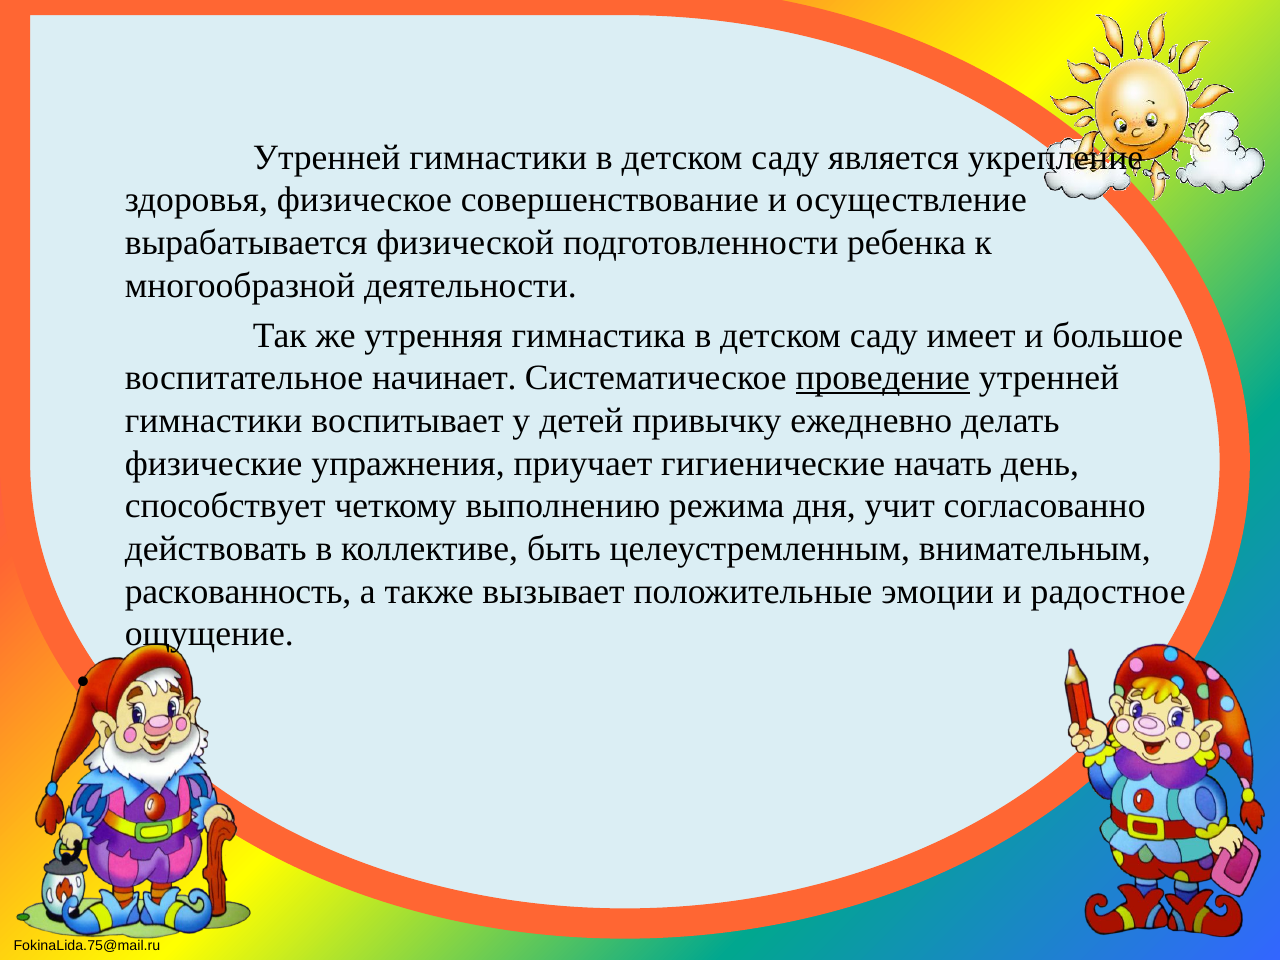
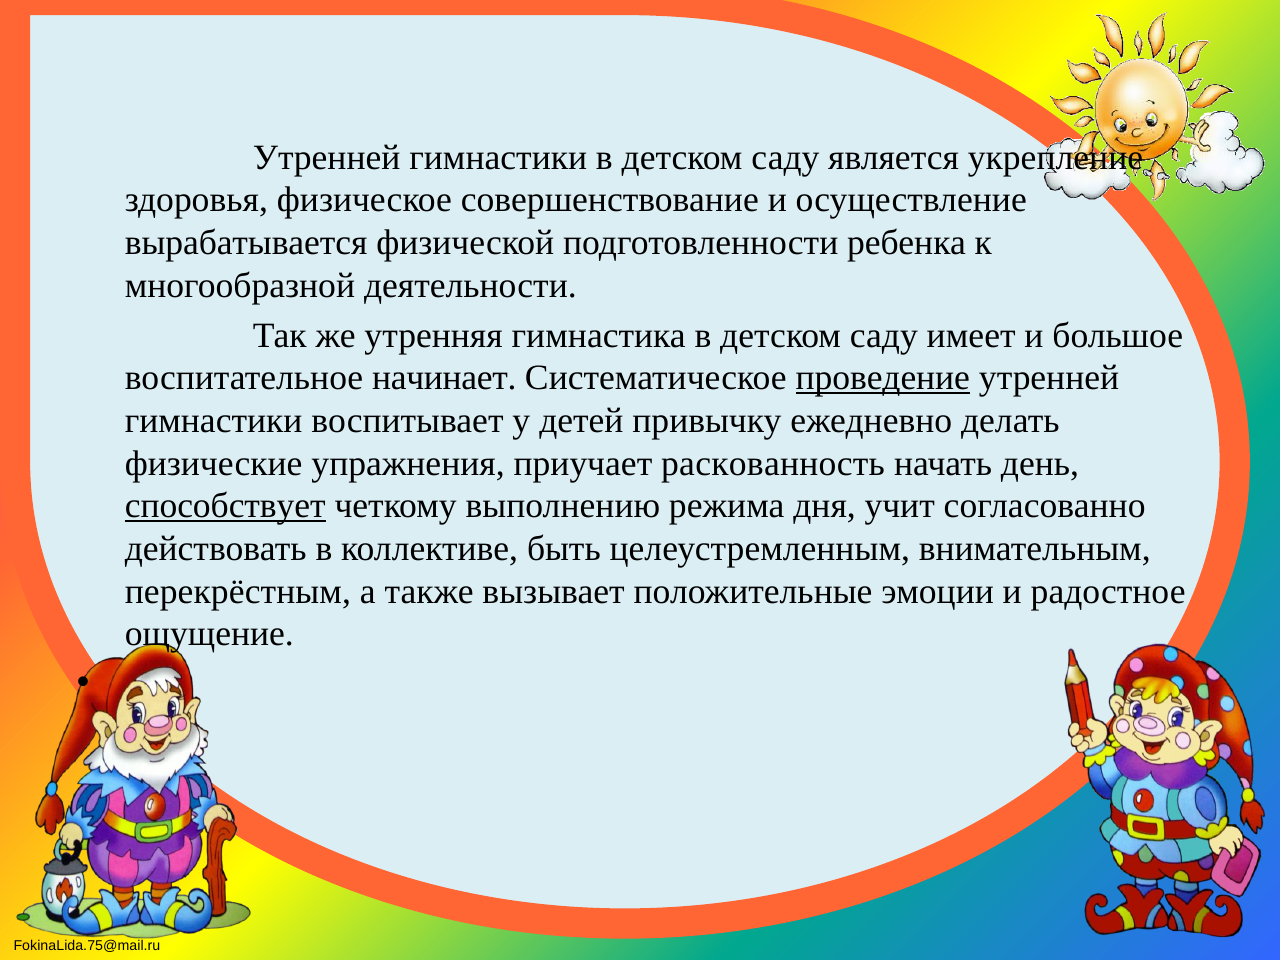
гигиенические: гигиенические -> раскованность (773, 463)
способствует underline: none -> present (225, 506)
раскованность: раскованность -> перекрёстным (238, 591)
